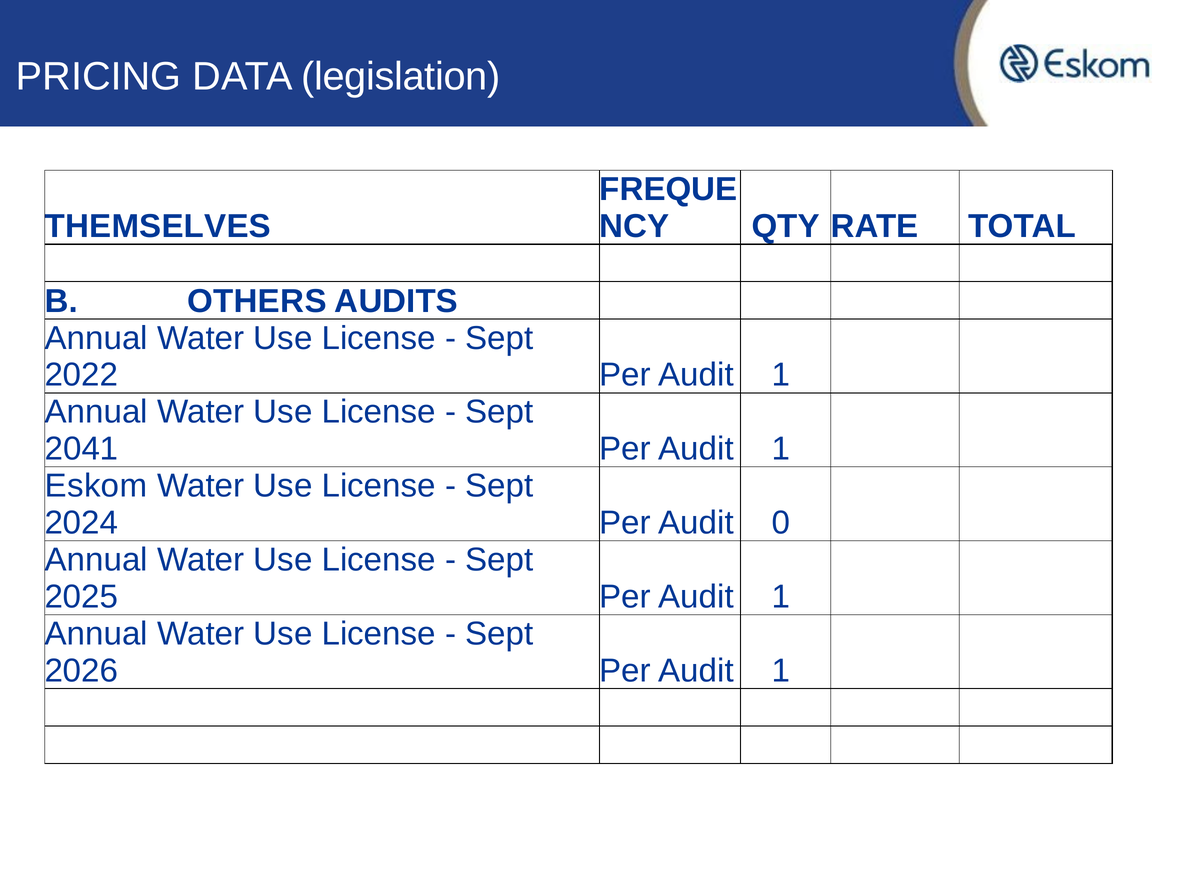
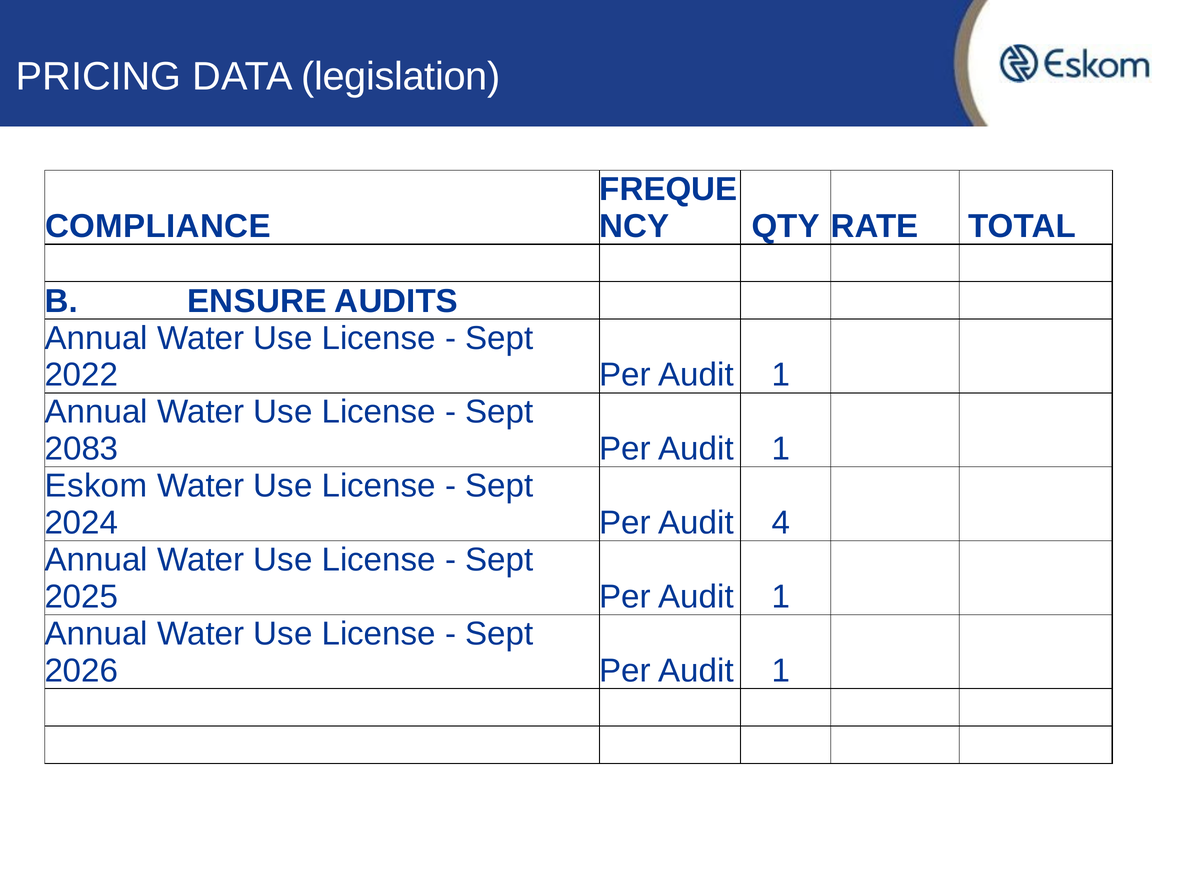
THEMSELVES: THEMSELVES -> COMPLIANCE (158, 226)
OTHERS: OTHERS -> ENSURE (257, 301)
2041: 2041 -> 2083 (82, 449)
0: 0 -> 4 (781, 523)
